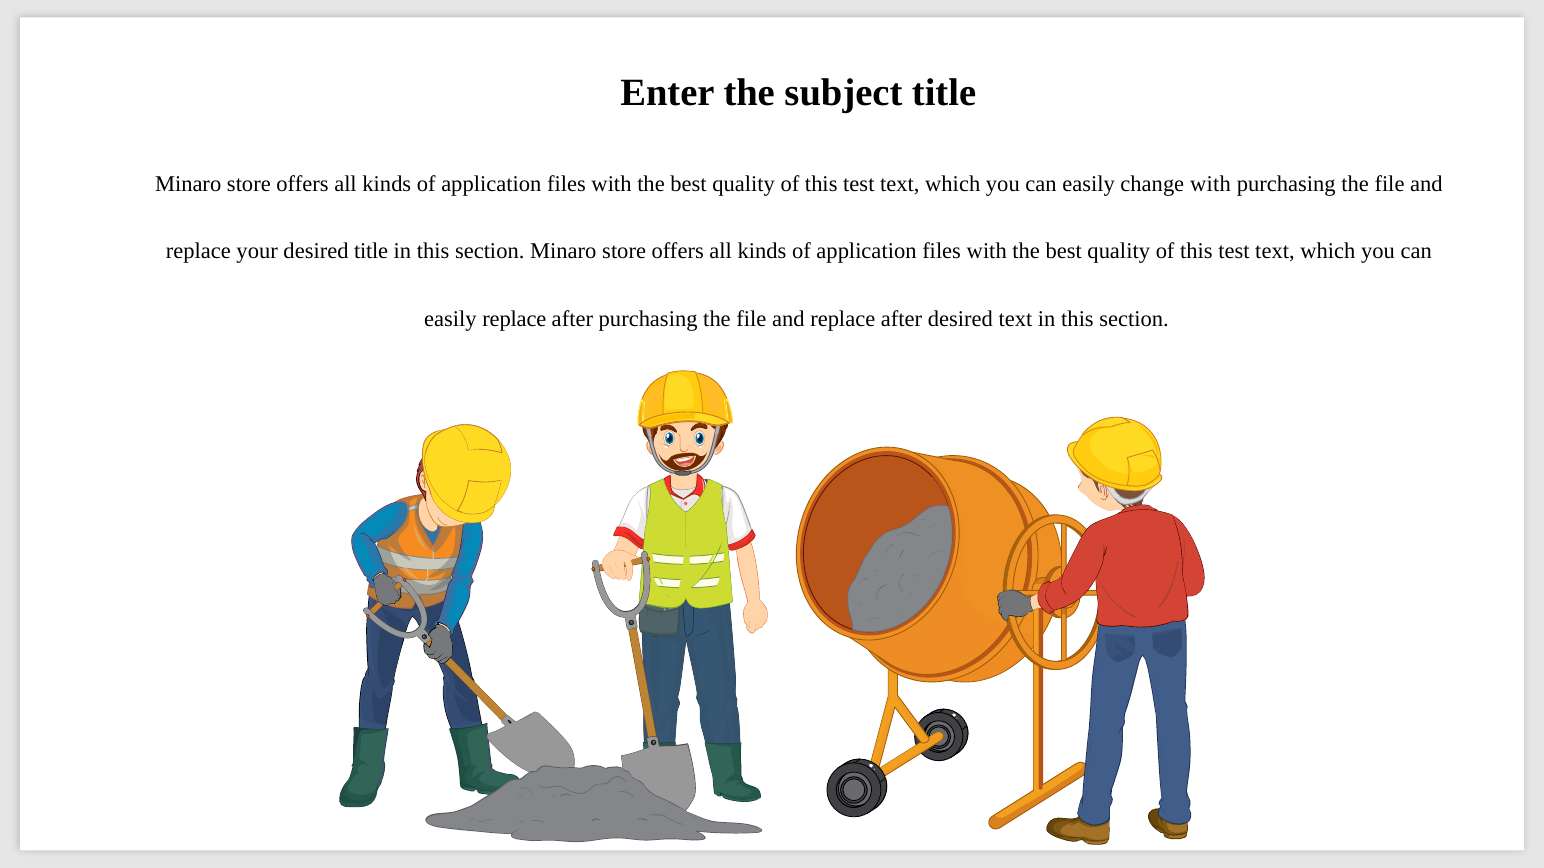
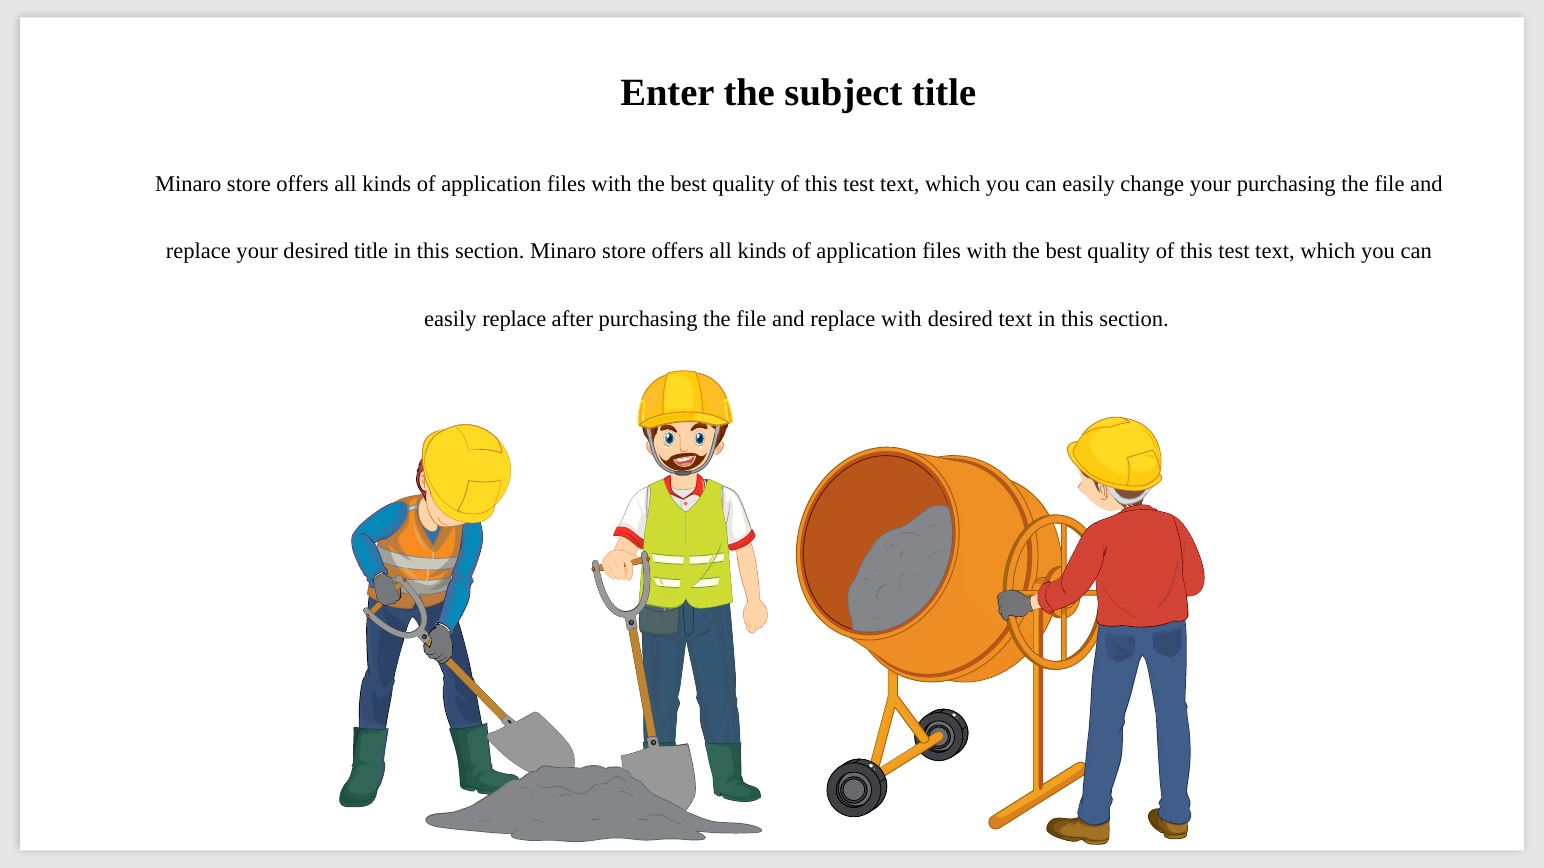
change with: with -> your (1211, 184)
and replace after: after -> with (901, 319)
